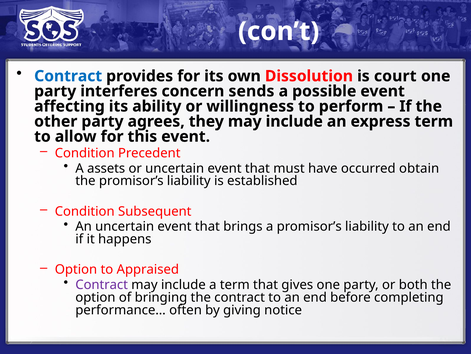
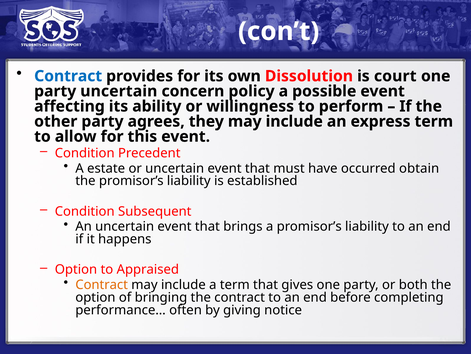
party interferes: interferes -> uncertain (119, 91)
sends: sends -> policy (252, 91)
assets: assets -> estate (106, 168)
Contract colour: purple -> orange (102, 284)
